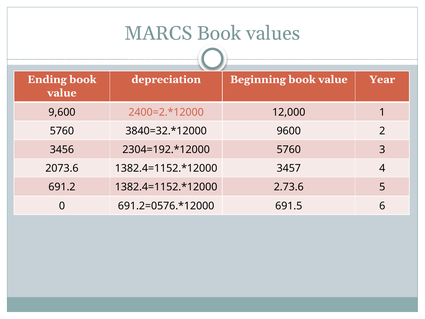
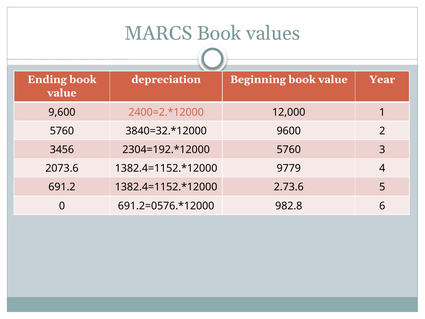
3457: 3457 -> 9779 (289, 168)
691.5: 691.5 -> 982.8 (289, 206)
